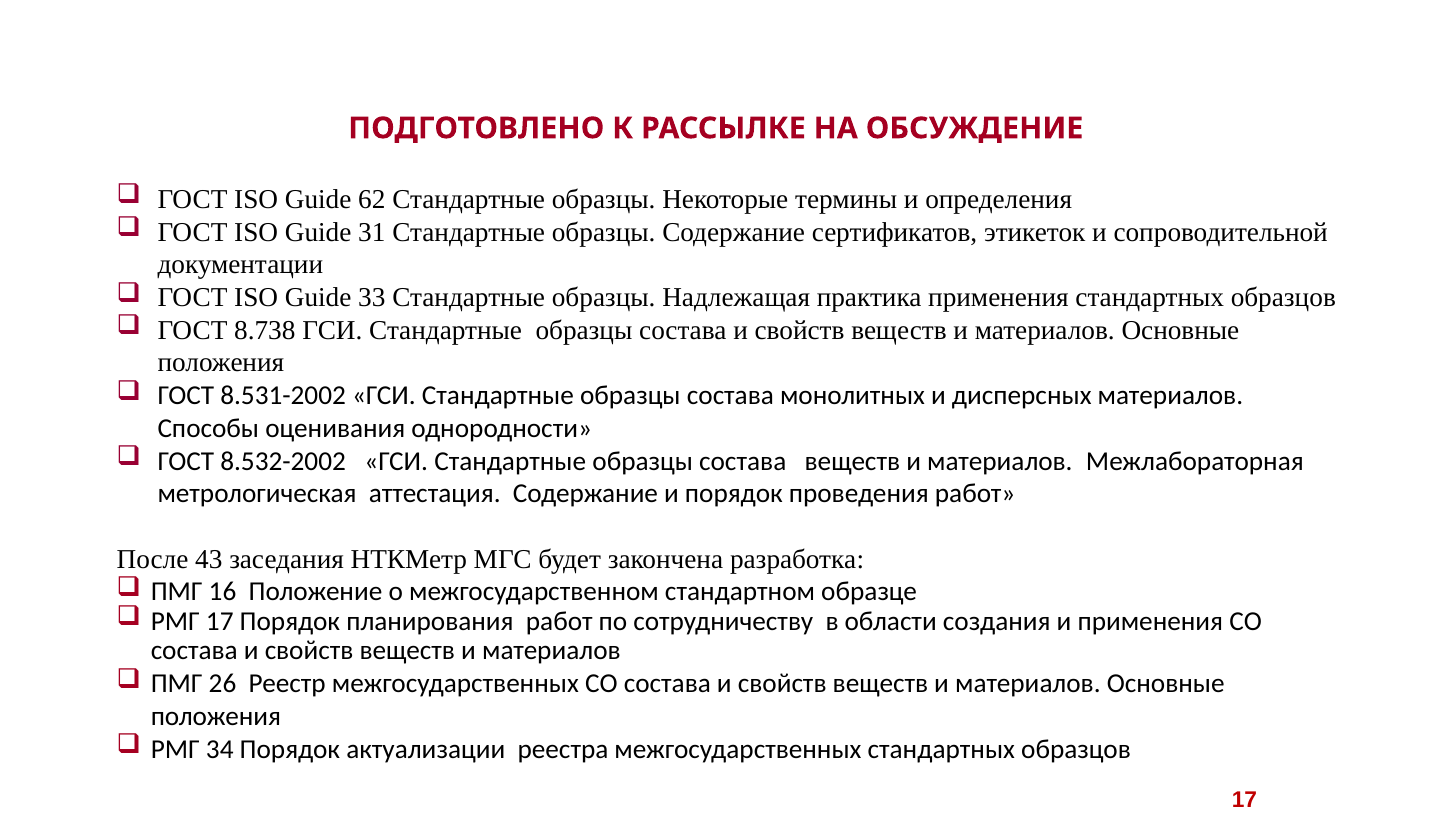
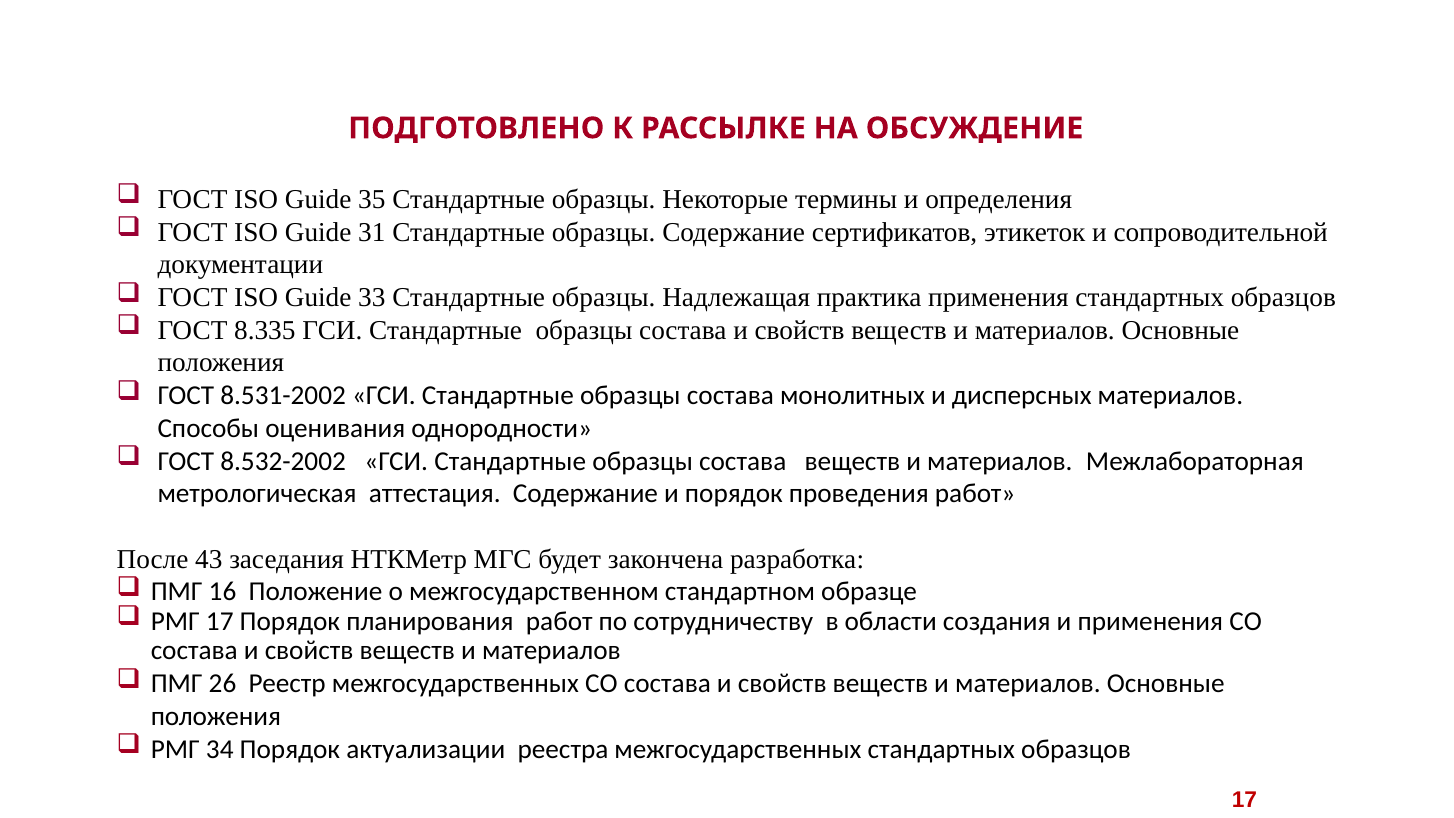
62: 62 -> 35 (372, 199)
8.738: 8.738 -> 8.335 (265, 330)
